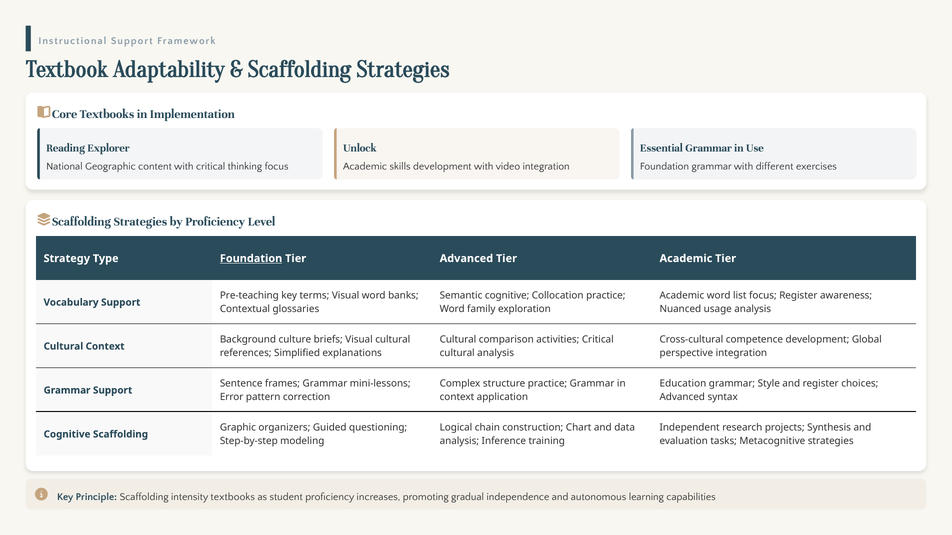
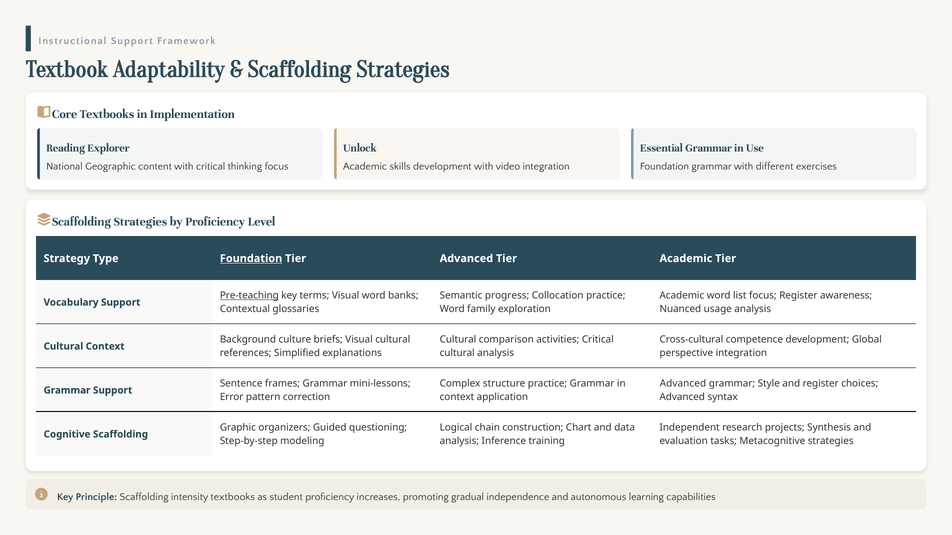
Pre-teaching underline: none -> present (249, 296)
Semantic cognitive: cognitive -> progress (507, 296)
Education: Education -> Advanced (683, 384)
